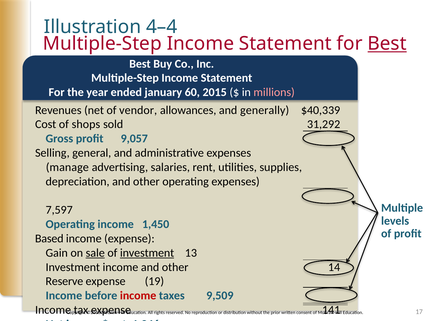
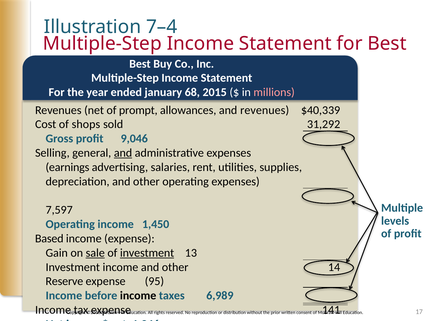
4–4: 4–4 -> 7–4 (162, 27)
Best underline: present -> none (387, 44)
60: 60 -> 68 (192, 92)
vendor: vendor -> prompt (138, 110)
and generally: generally -> revenues (265, 110)
9,057: 9,057 -> 9,046 (134, 139)
and underline: none -> present (123, 153)
manage: manage -> earnings (67, 167)
19: 19 -> 95 (154, 281)
income colour: red -> black (138, 296)
9,509: 9,509 -> 6,989 (220, 296)
